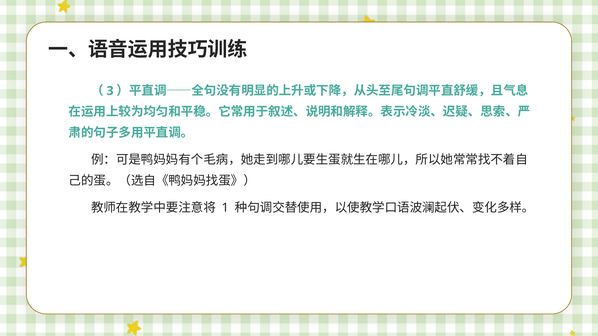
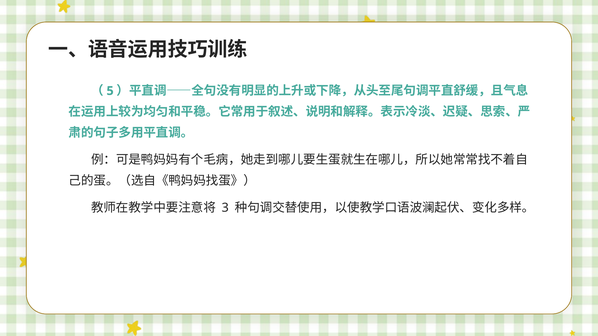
3: 3 -> 5 (110, 91)
1: 1 -> 3 (225, 208)
